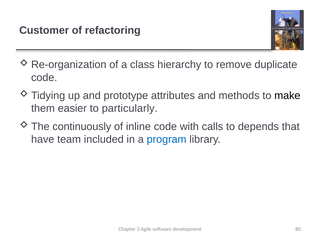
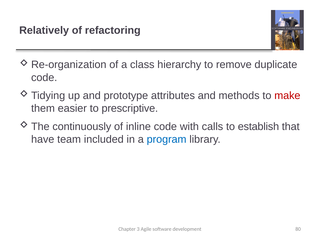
Customer: Customer -> Relatively (44, 30)
make colour: black -> red (287, 96)
particularly: particularly -> prescriptive (130, 108)
depends: depends -> establish (258, 127)
